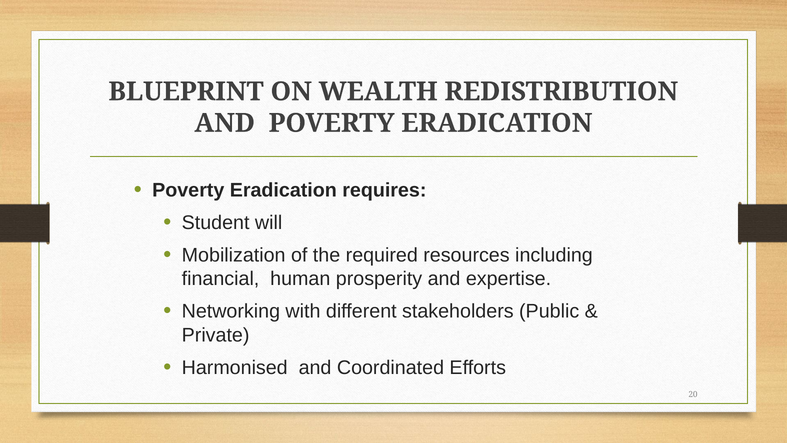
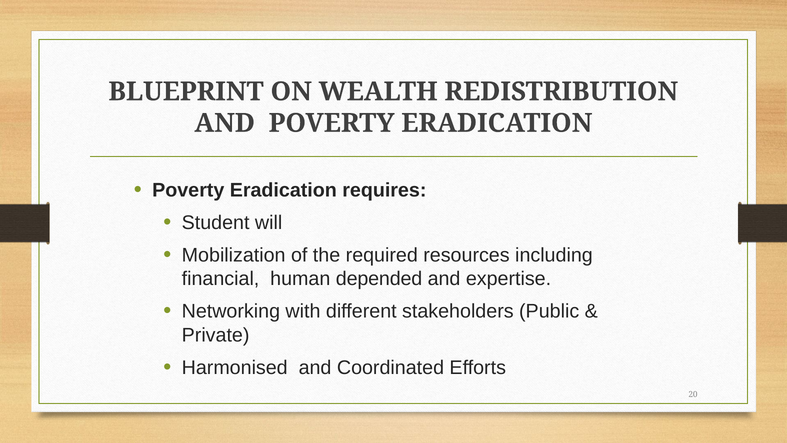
prosperity: prosperity -> depended (379, 279)
